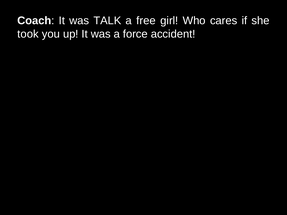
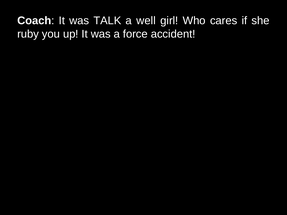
free: free -> well (146, 21)
took: took -> ruby (28, 34)
